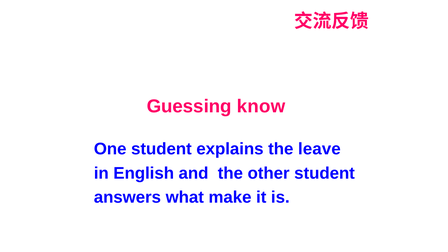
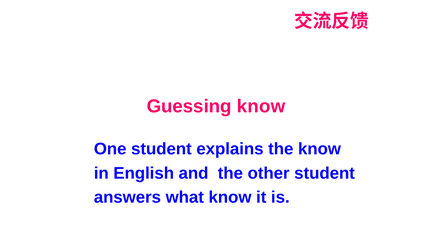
the leave: leave -> know (319, 149)
what make: make -> know (230, 197)
